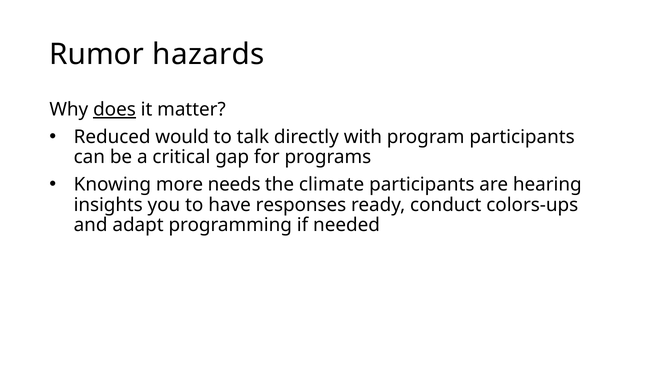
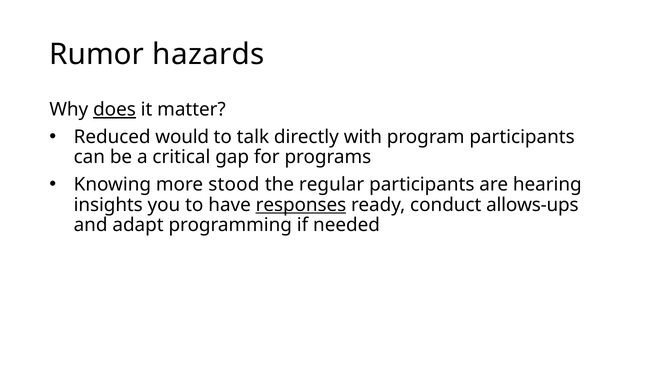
needs: needs -> stood (234, 184)
climate: climate -> regular (332, 184)
responses underline: none -> present (301, 205)
colors-ups: colors-ups -> allows-ups (532, 205)
